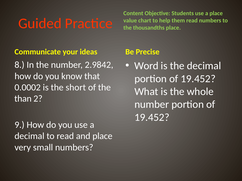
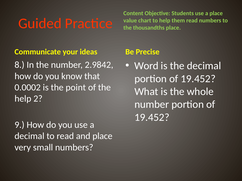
short: short -> point (76, 88)
than: than -> help (23, 99)
